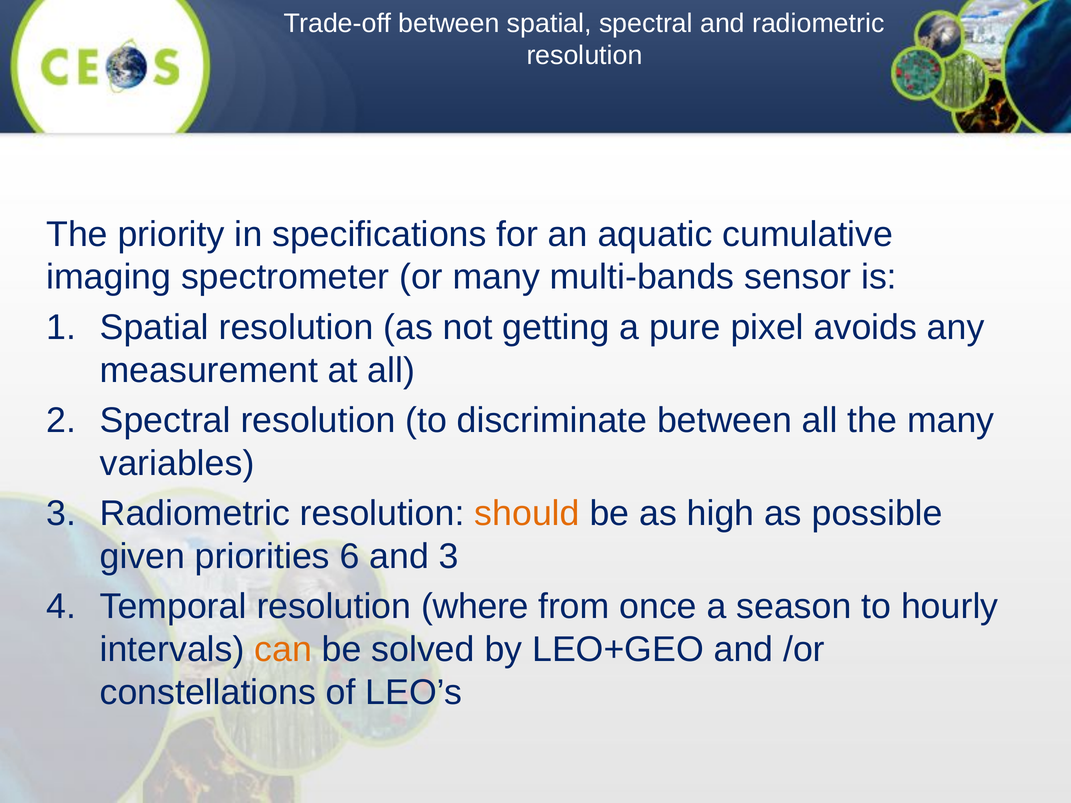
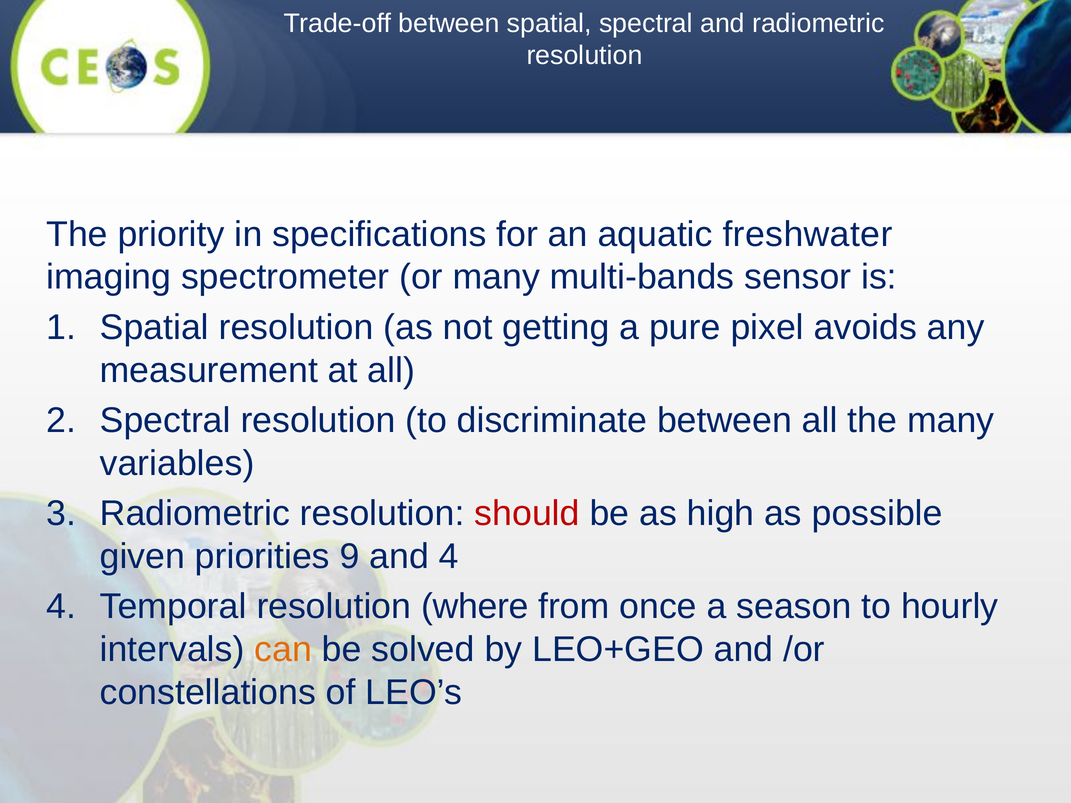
cumulative: cumulative -> freshwater (808, 234)
should colour: orange -> red (527, 514)
6: 6 -> 9 (350, 557)
and 3: 3 -> 4 (449, 557)
